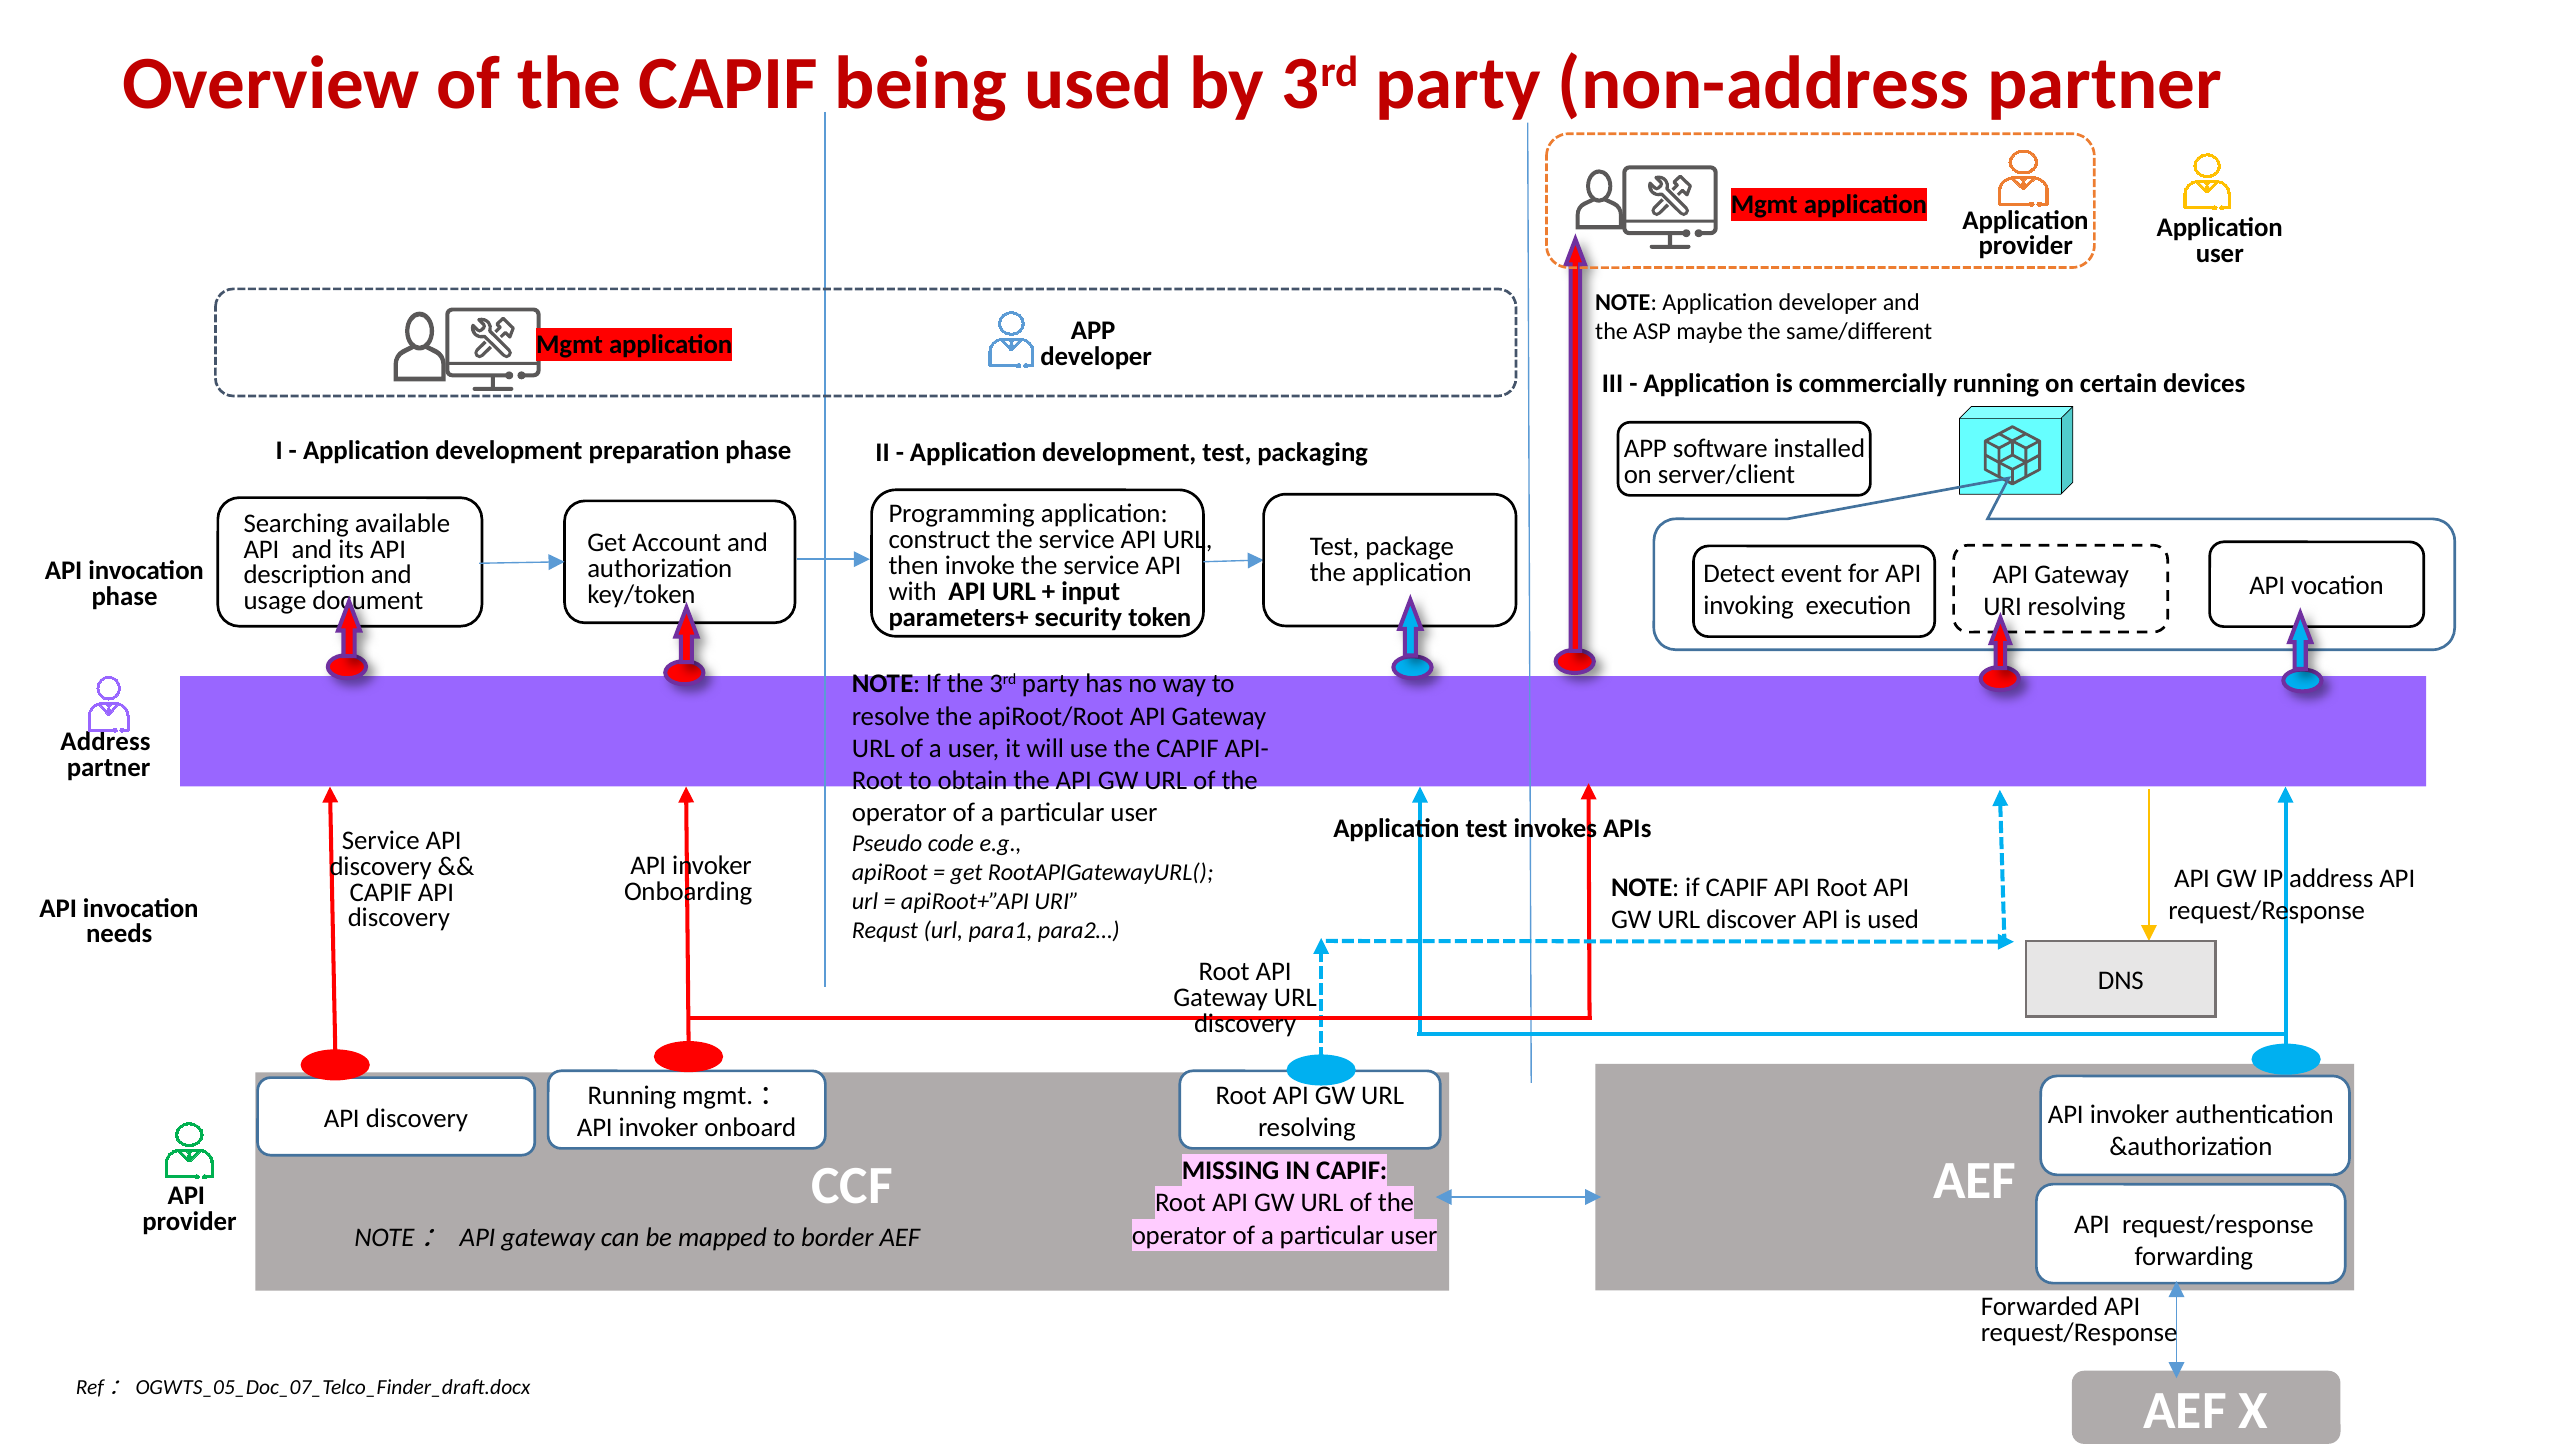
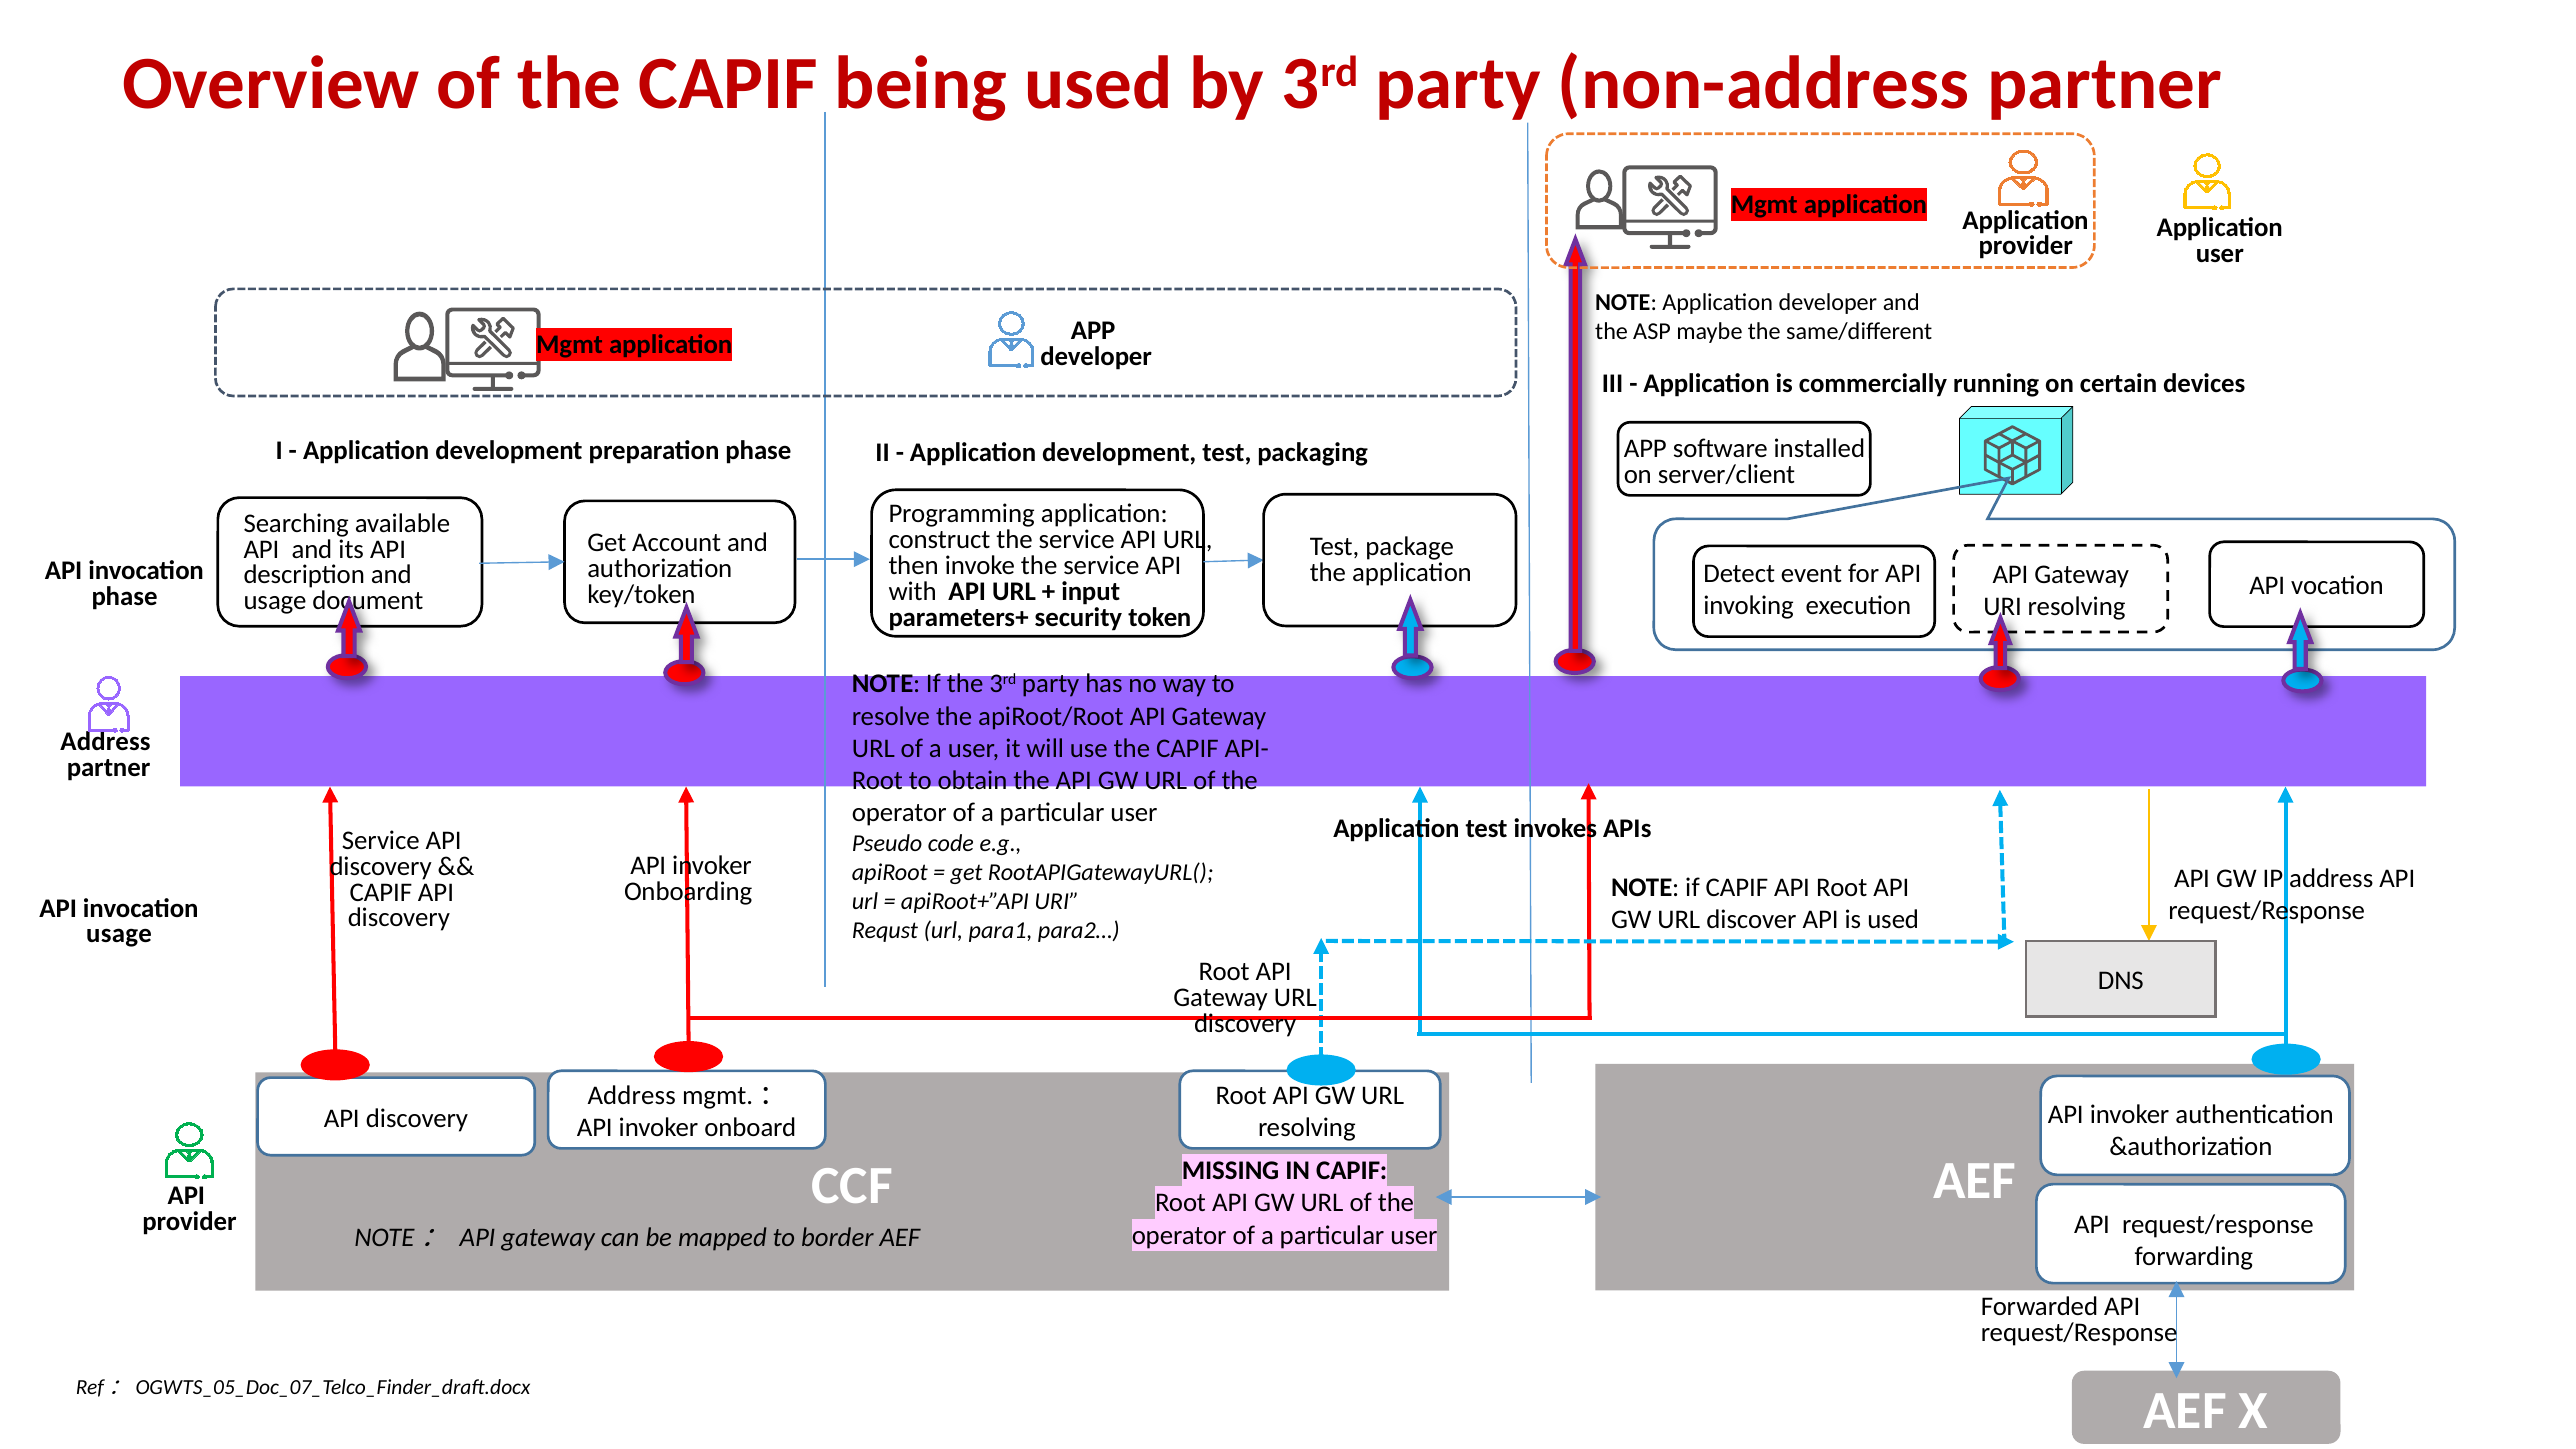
needs: needs -> usage (119, 934)
Running: Running -> Address (632, 1095)
